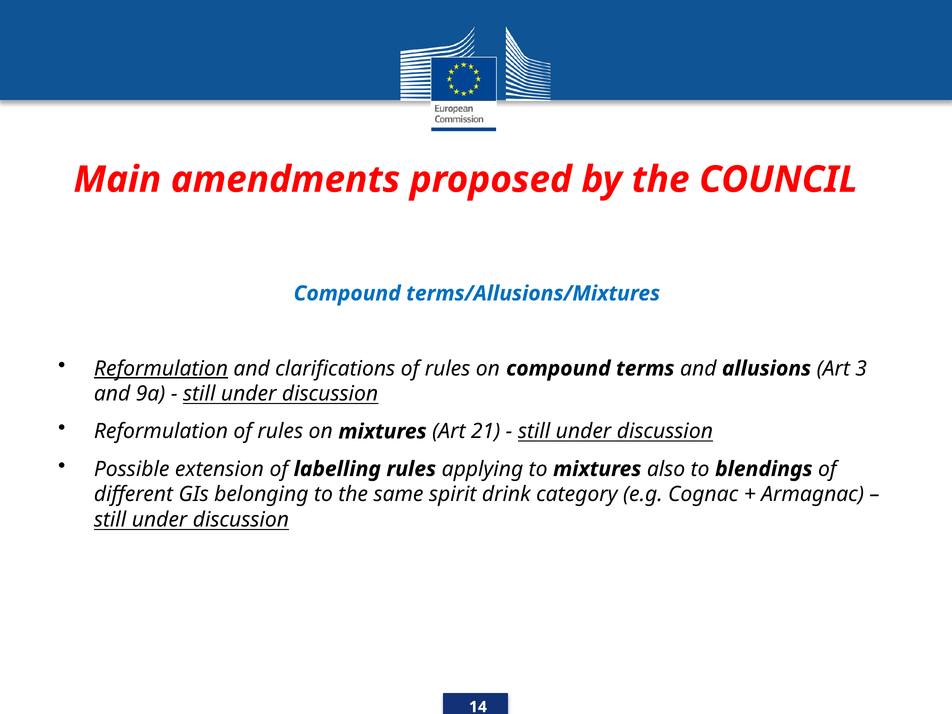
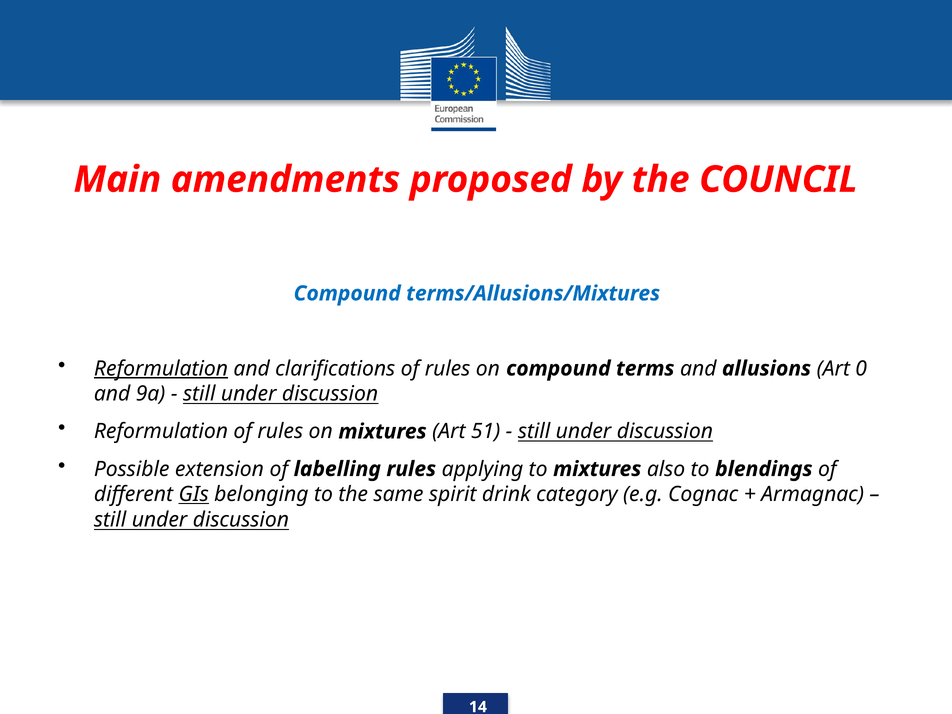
3: 3 -> 0 (861, 369)
21: 21 -> 51 (486, 432)
GIs underline: none -> present (194, 494)
